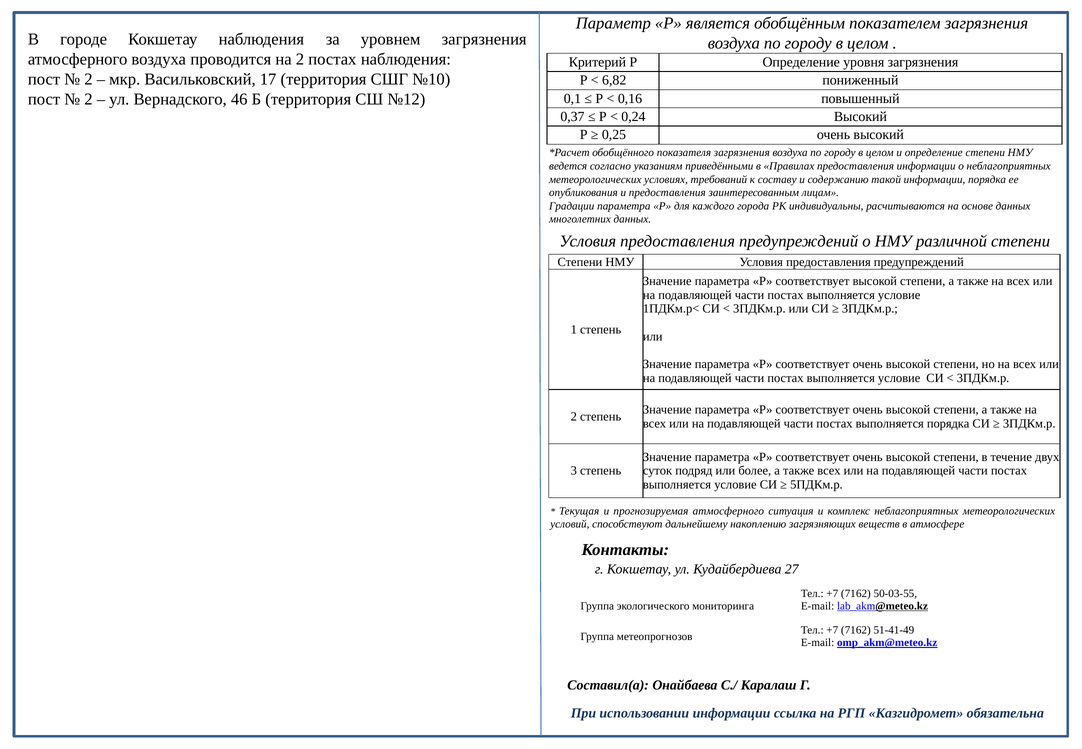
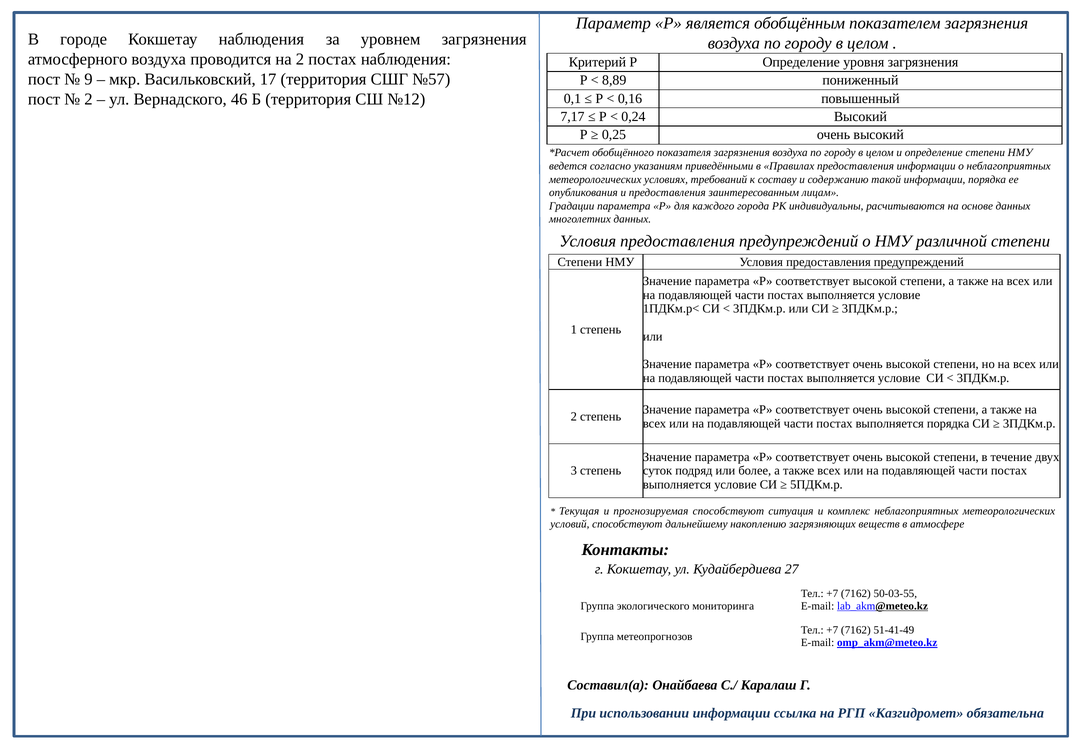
2: 2 -> 9 (88, 79)
№10: №10 -> №57 (431, 79)
6,82: 6,82 -> 8,89 (614, 80)
0,37: 0,37 -> 7,17 (572, 117)
прогнозируемая атмосферного: атмосферного -> способствуют (728, 511)
